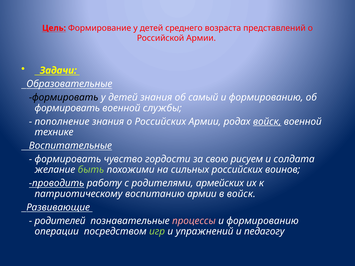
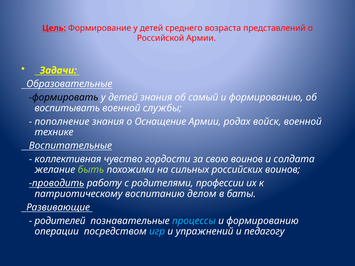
формировать: формировать -> воспитывать (67, 108)
о Российских: Российских -> Оснащение (160, 122)
войск underline: present -> none (267, 122)
формировать: формировать -> коллективная (68, 159)
свою рисуем: рисуем -> воинов (247, 159)
армейских: армейских -> профессии (220, 183)
воспитанию армии: армии -> делом (202, 194)
в войск: войск -> баты (241, 194)
процессы colour: pink -> light blue (194, 221)
игр colour: light green -> light blue (157, 232)
